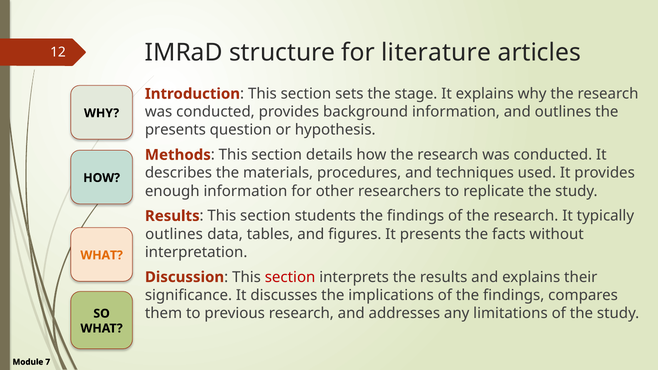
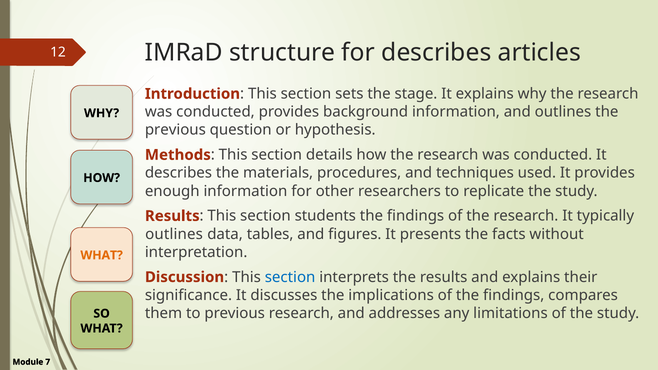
for literature: literature -> describes (436, 53)
presents: presents -> previous (175, 130)
section colour: red -> blue (290, 277)
